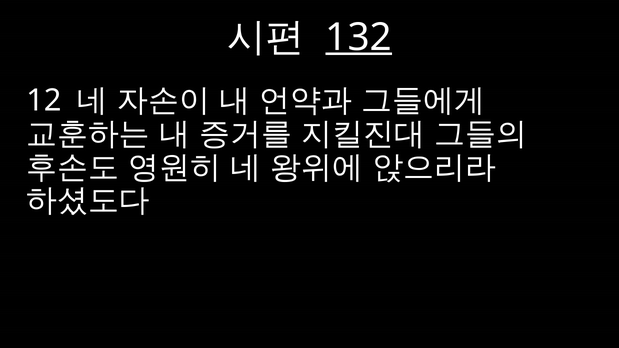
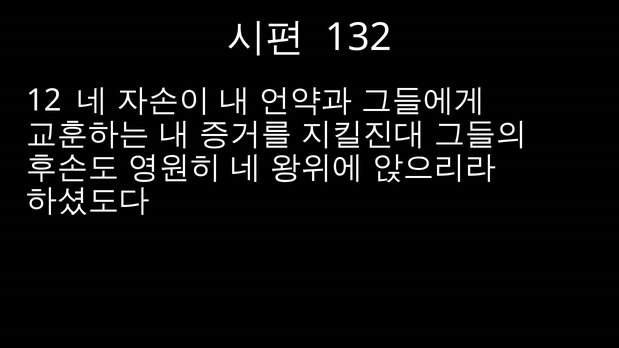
132 underline: present -> none (359, 37)
